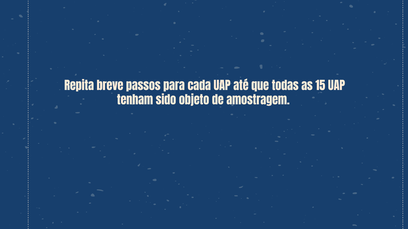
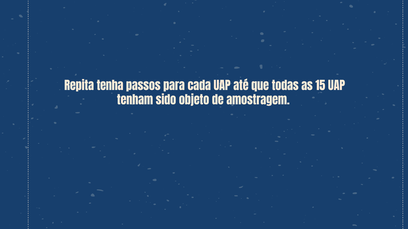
breve: breve -> tenha (110, 86)
